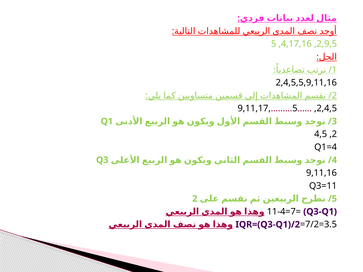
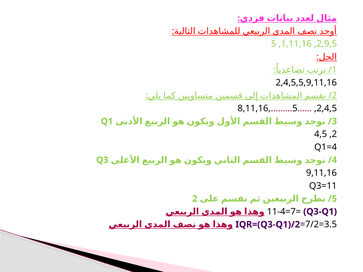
4,17,16: 4,17,16 -> 1,11,16 (296, 44)
9,11,17: 9,11,17 -> 8,11,16 (253, 109)
